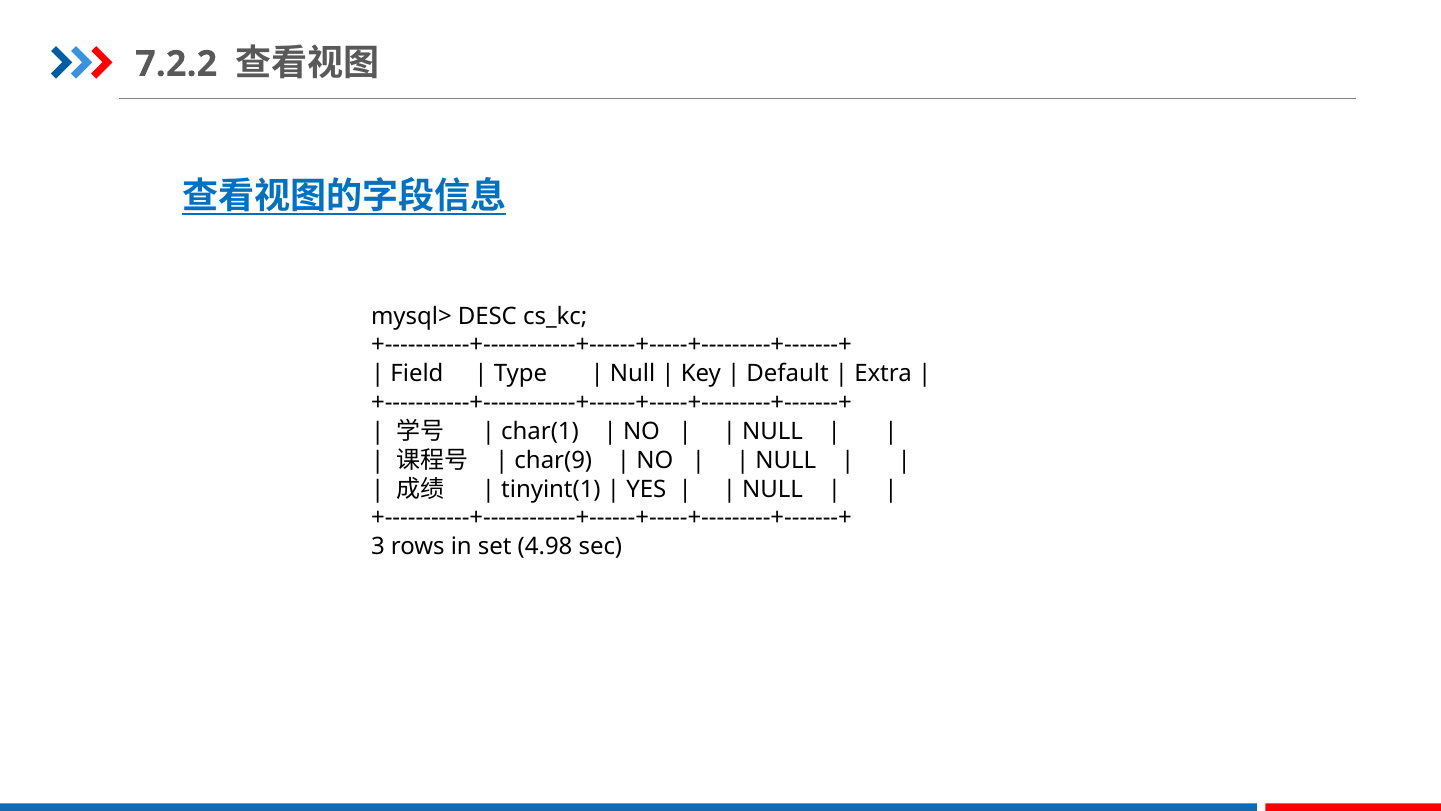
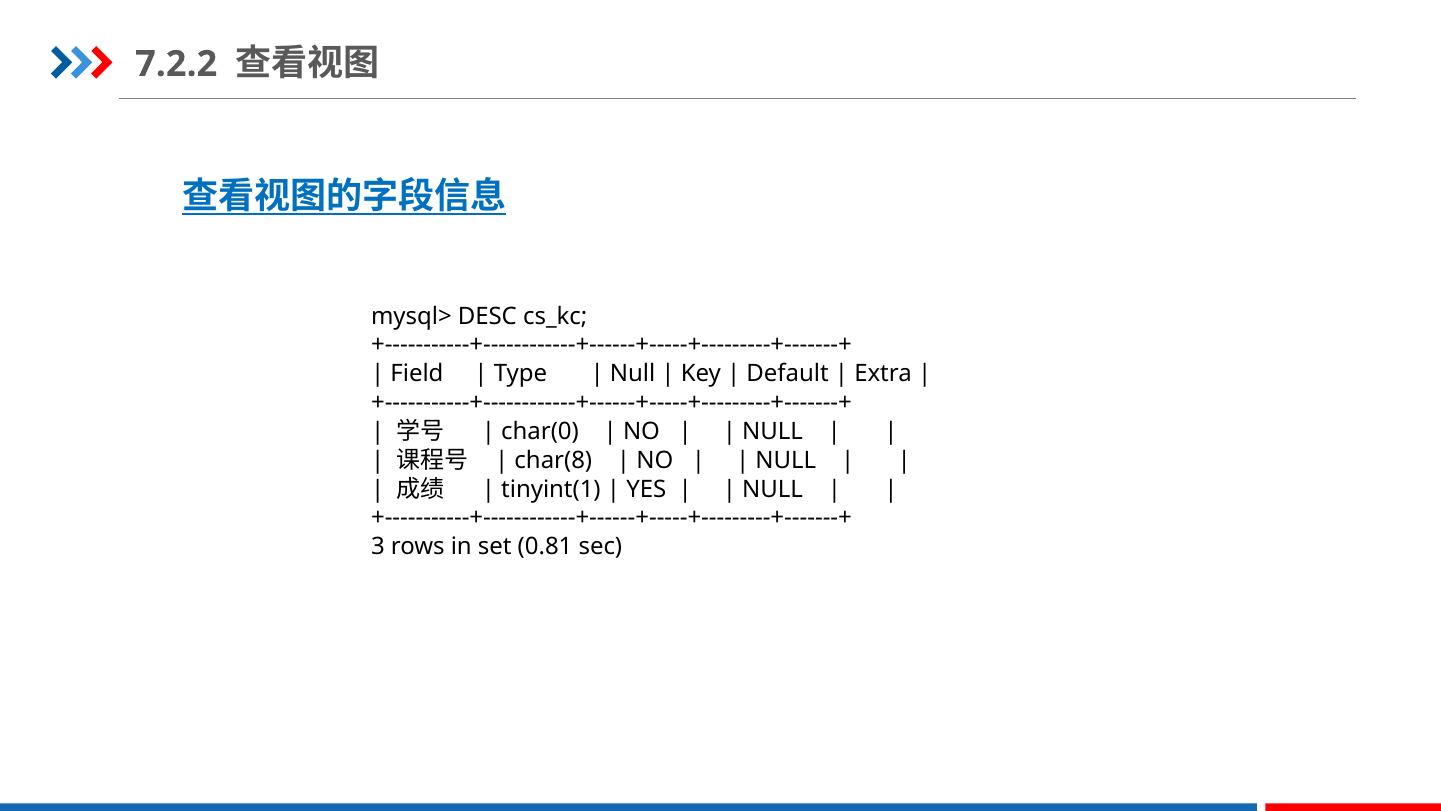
char(1: char(1 -> char(0 (540, 431)
char(9: char(9 -> char(8 (553, 460)
4.98: 4.98 -> 0.81 (545, 547)
